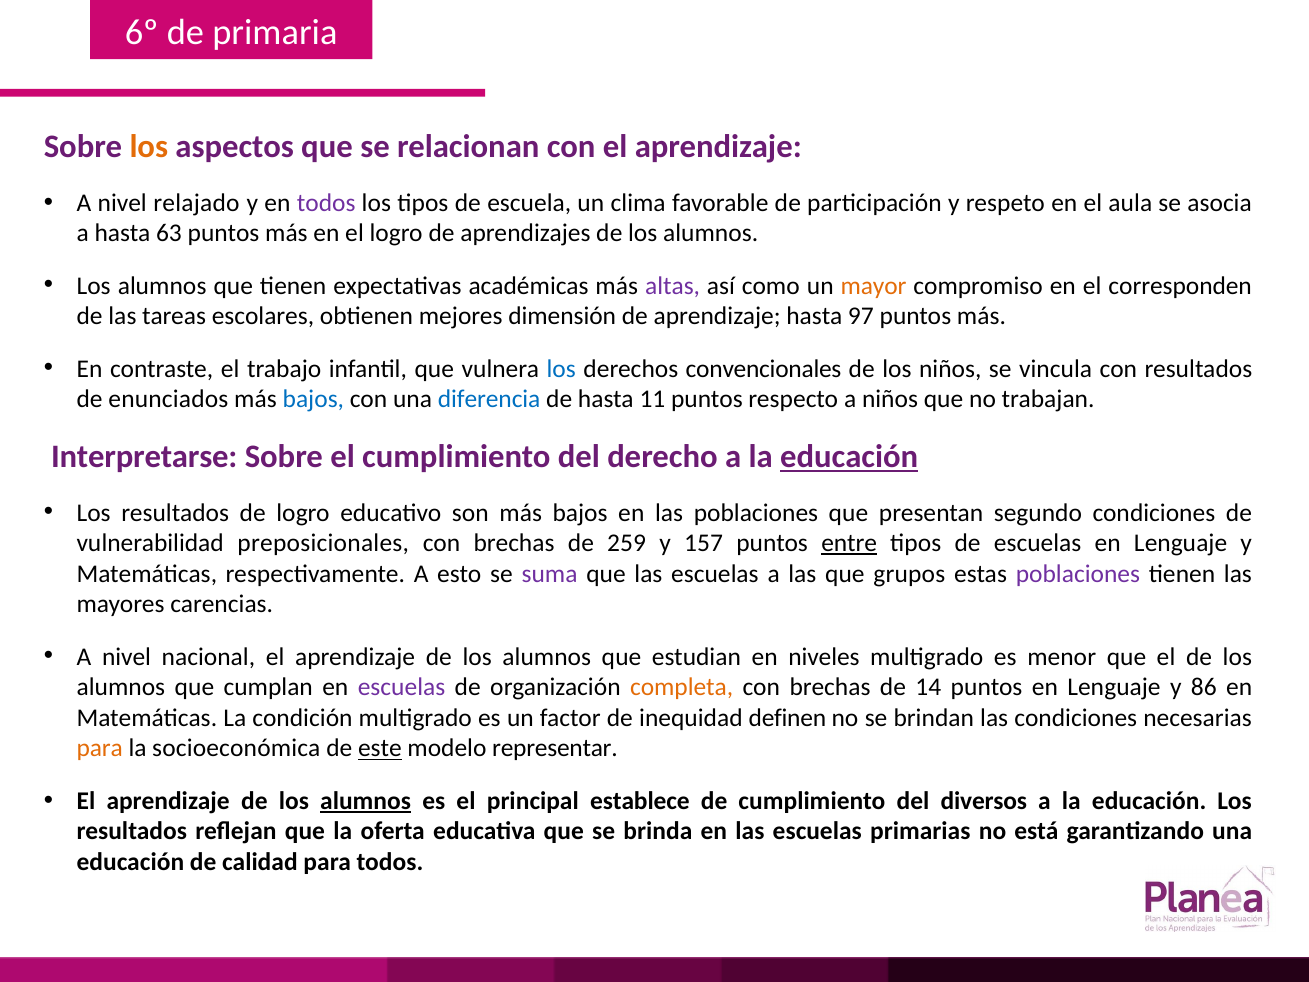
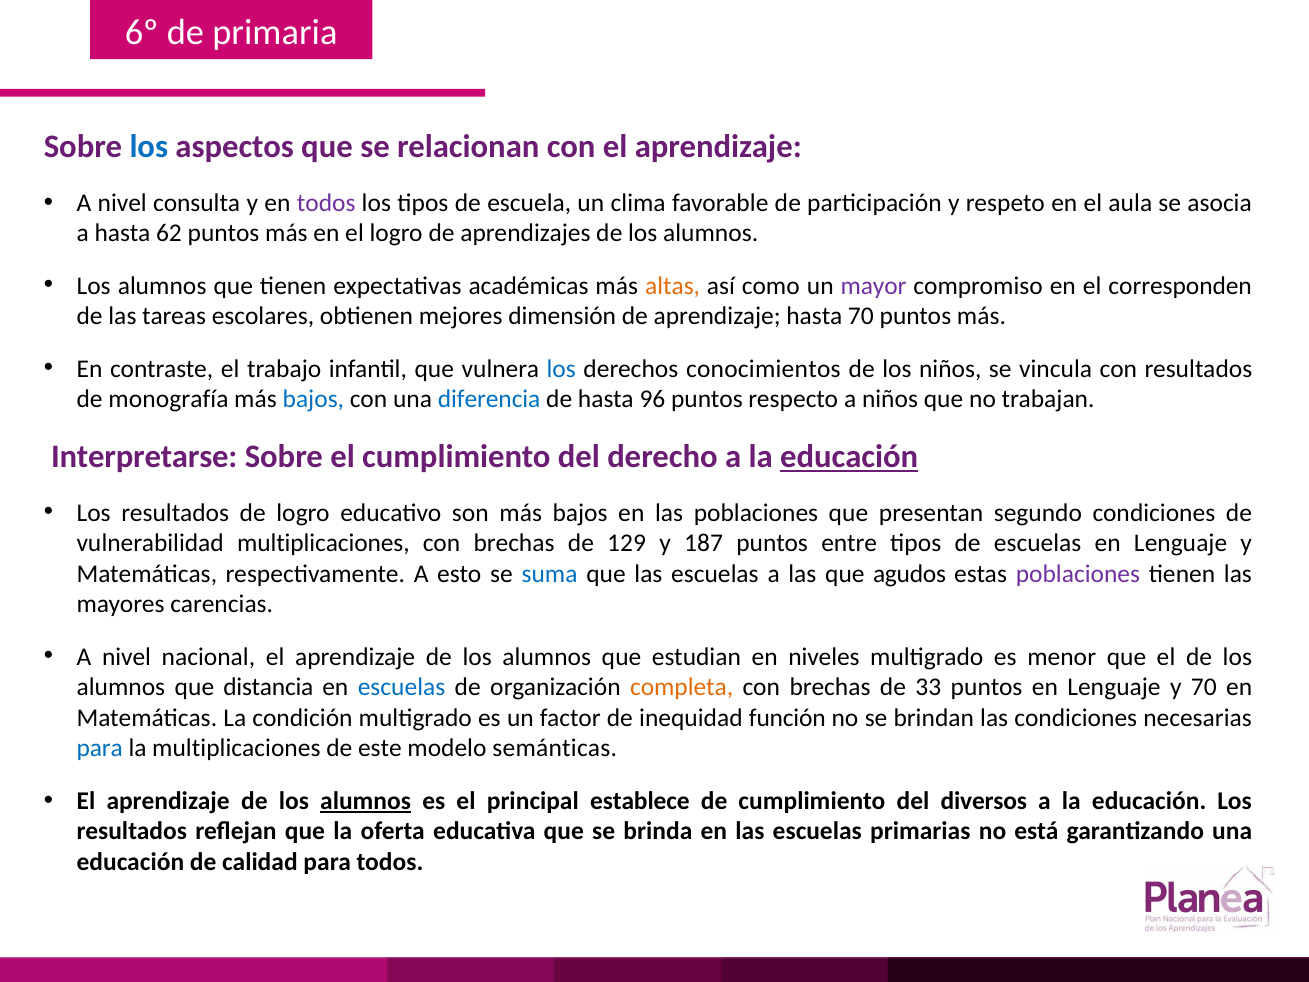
los colour: orange -> blue (149, 147)
relajado: relajado -> consulta (197, 203)
63: 63 -> 62 (169, 233)
altas colour: purple -> orange (673, 286)
mayor colour: orange -> purple (874, 286)
hasta 97: 97 -> 70 (861, 316)
convencionales: convencionales -> conocimientos (763, 369)
enunciados: enunciados -> monografía (168, 399)
11: 11 -> 96 (652, 399)
vulnerabilidad preposicionales: preposicionales -> multiplicaciones (323, 543)
259: 259 -> 129 (627, 543)
157: 157 -> 187 (704, 543)
entre underline: present -> none (849, 543)
suma colour: purple -> blue (550, 574)
grupos: grupos -> agudos (910, 574)
cumplan: cumplan -> distancia (268, 687)
escuelas colour: purple -> blue (402, 687)
14: 14 -> 33 (928, 687)
y 86: 86 -> 70 (1204, 687)
definen: definen -> función (787, 718)
para colour: orange -> blue (100, 748)
la socioeconómica: socioeconómica -> multiplicaciones (236, 748)
este underline: present -> none (380, 748)
representar: representar -> semánticas (555, 748)
